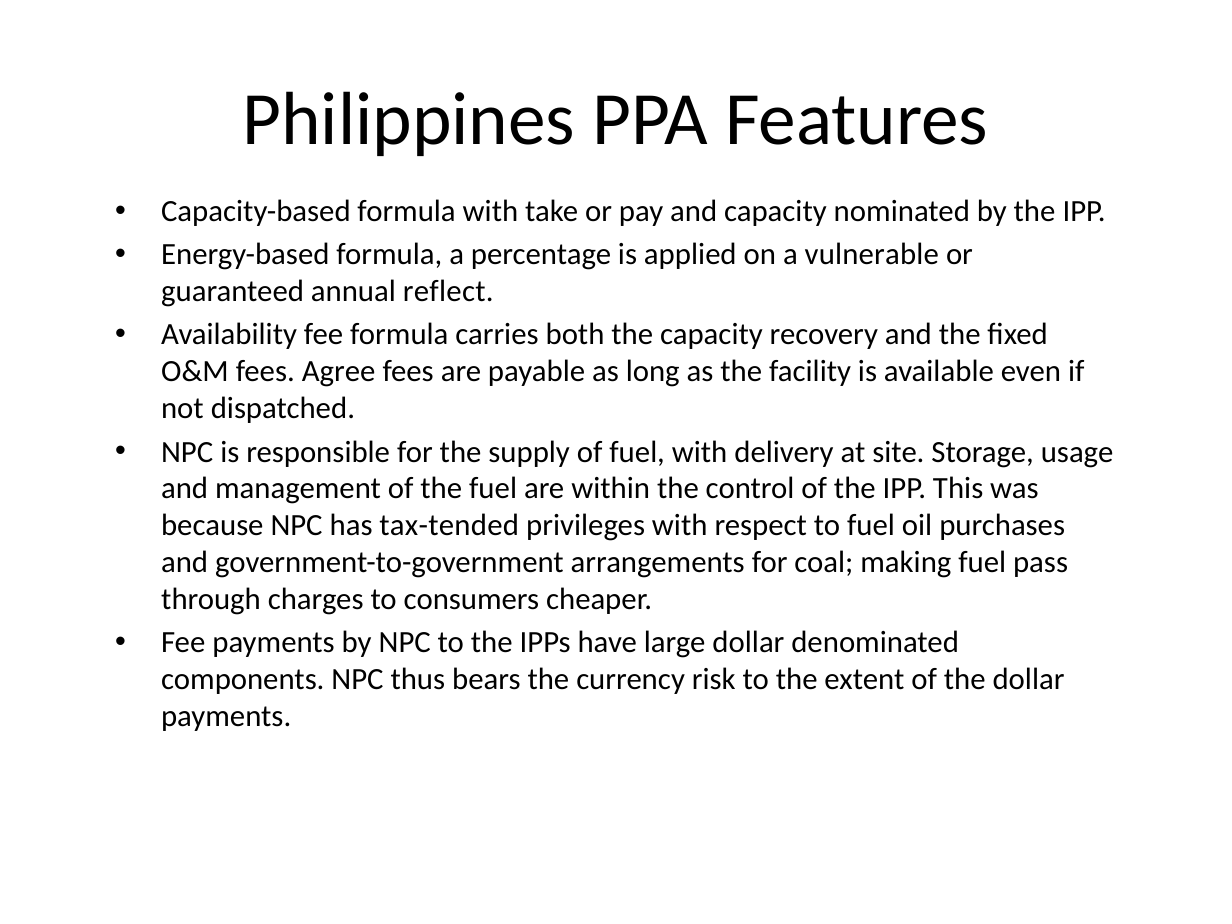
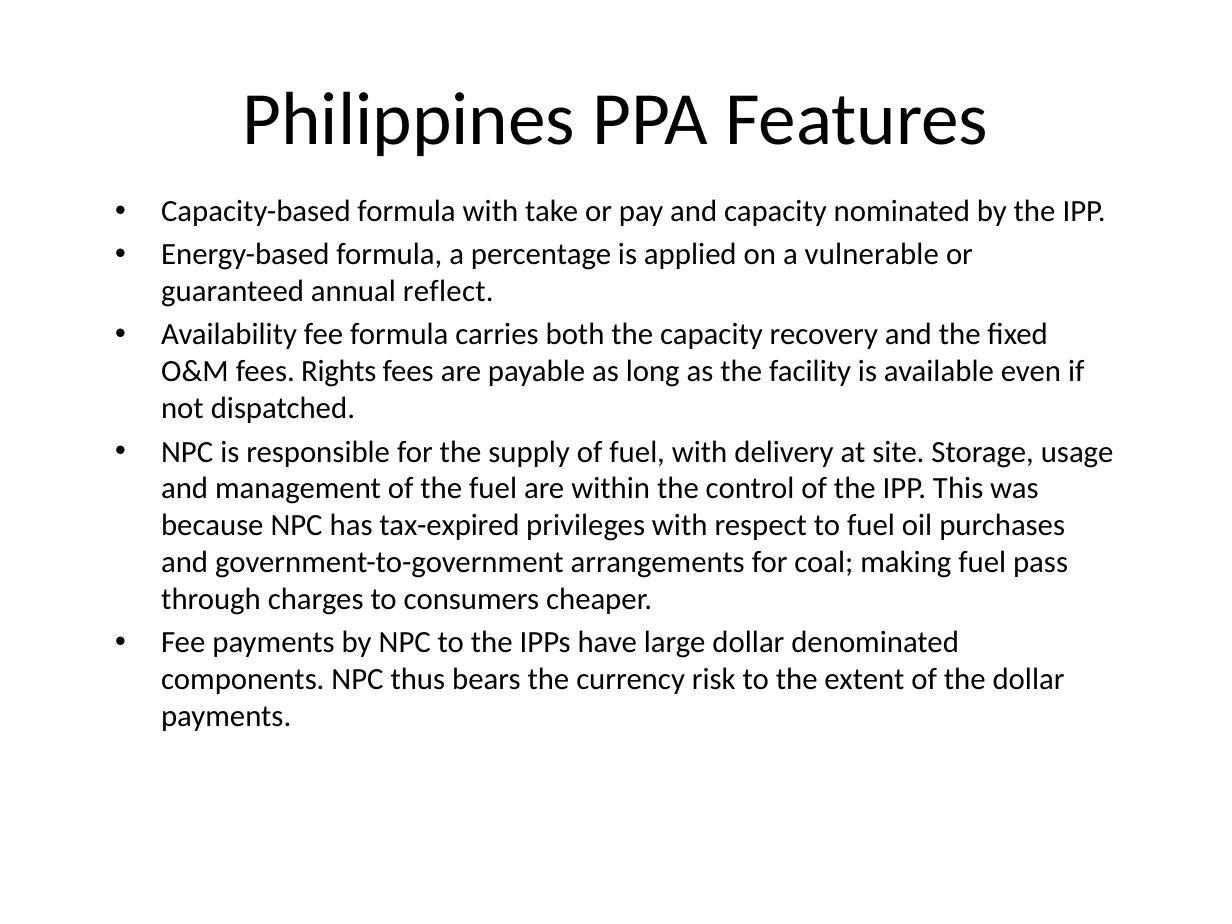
Agree: Agree -> Rights (339, 372)
tax-tended: tax-tended -> tax-expired (449, 526)
